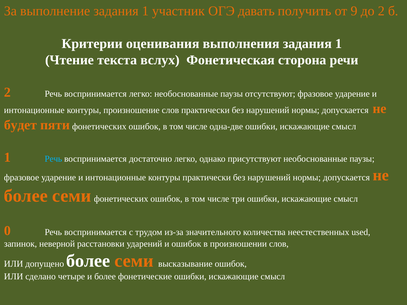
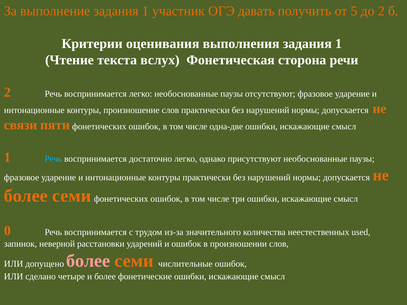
9: 9 -> 5 (354, 11)
будет: будет -> связи (20, 125)
более colour: white -> pink (88, 261)
высказывание: высказывание -> числительные (185, 264)
